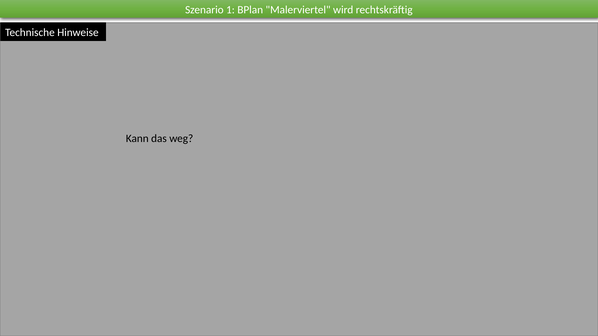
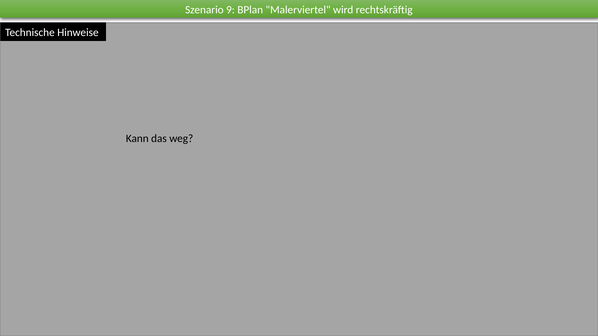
1: 1 -> 9 (230, 10)
